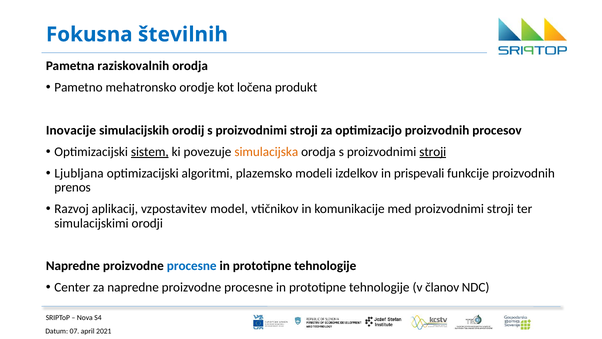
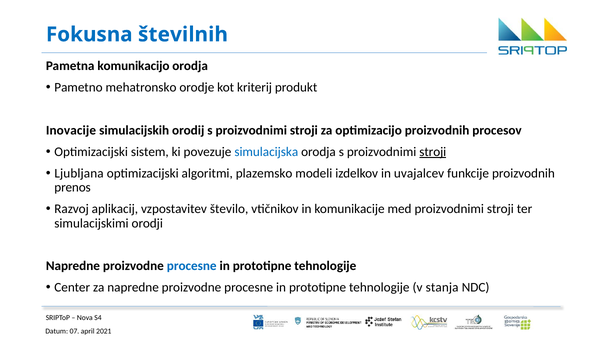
raziskovalnih: raziskovalnih -> komunikacijo (133, 66)
ločena: ločena -> kriterij (255, 87)
sistem underline: present -> none (150, 152)
simulacijska colour: orange -> blue (266, 152)
prispevali: prispevali -> uvajalcev (419, 173)
model: model -> število (229, 209)
članov: članov -> stanja (442, 287)
